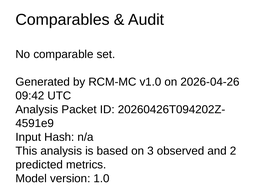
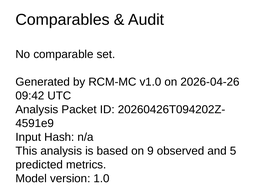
3: 3 -> 9 (151, 151)
2: 2 -> 5 (233, 151)
